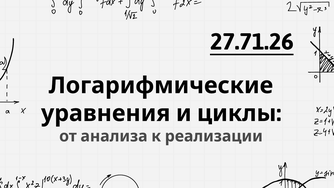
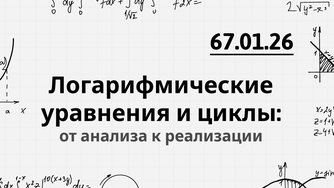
27.71.26: 27.71.26 -> 67.01.26 (252, 42)
